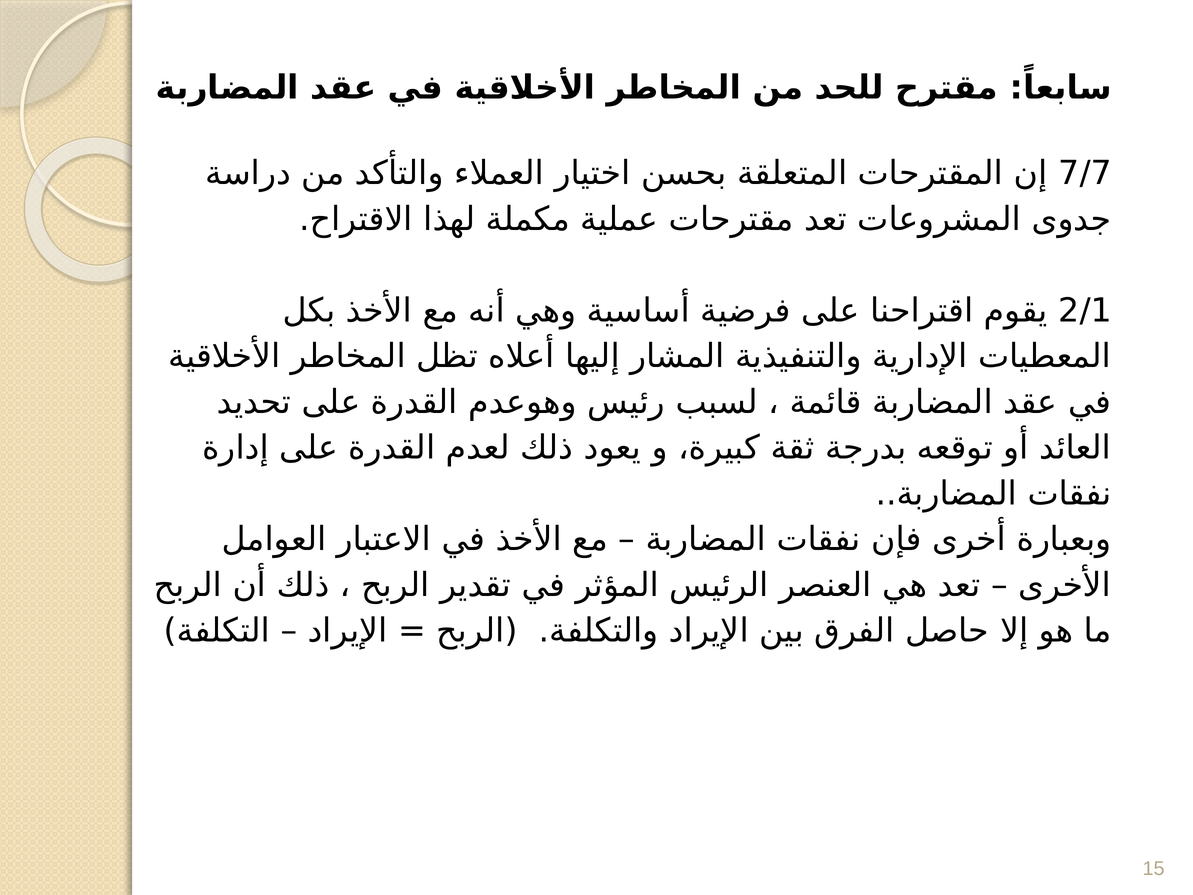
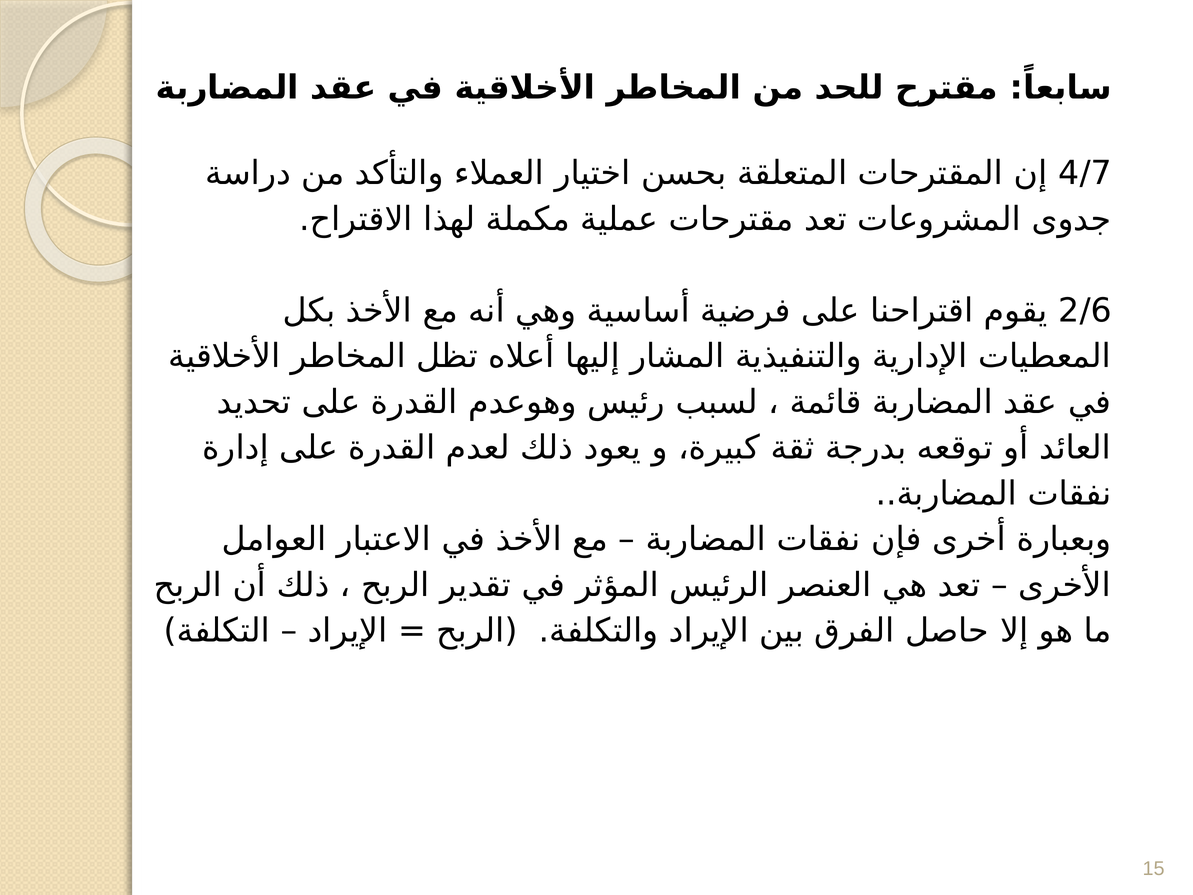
7/7: 7/7 -> 4/7 (1085, 173)
2/1: 2/1 -> 2/6 (1085, 311)
